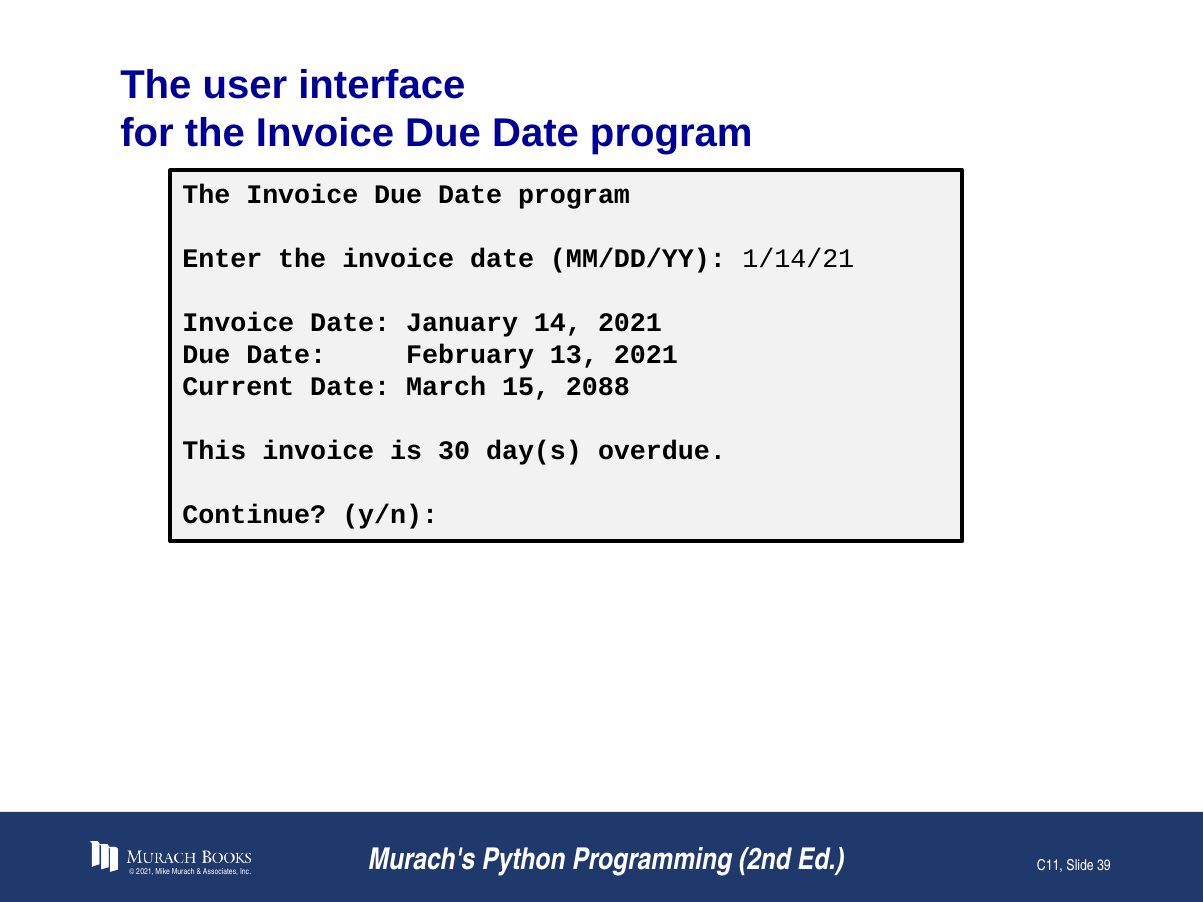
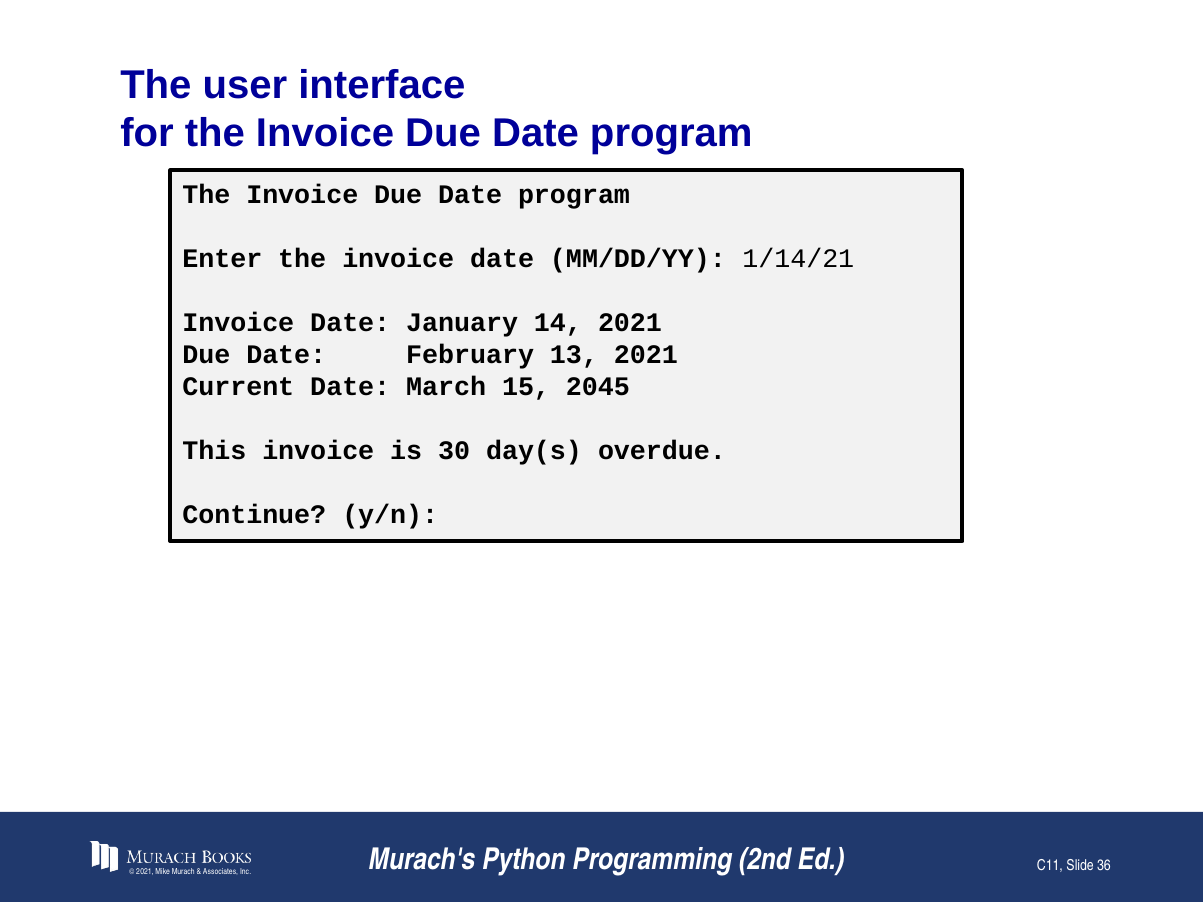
2088: 2088 -> 2045 (598, 387)
39: 39 -> 36 (1104, 866)
